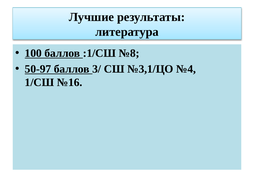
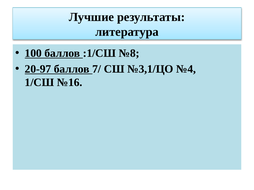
50-97: 50-97 -> 20-97 (38, 69)
3/: 3/ -> 7/ (97, 69)
